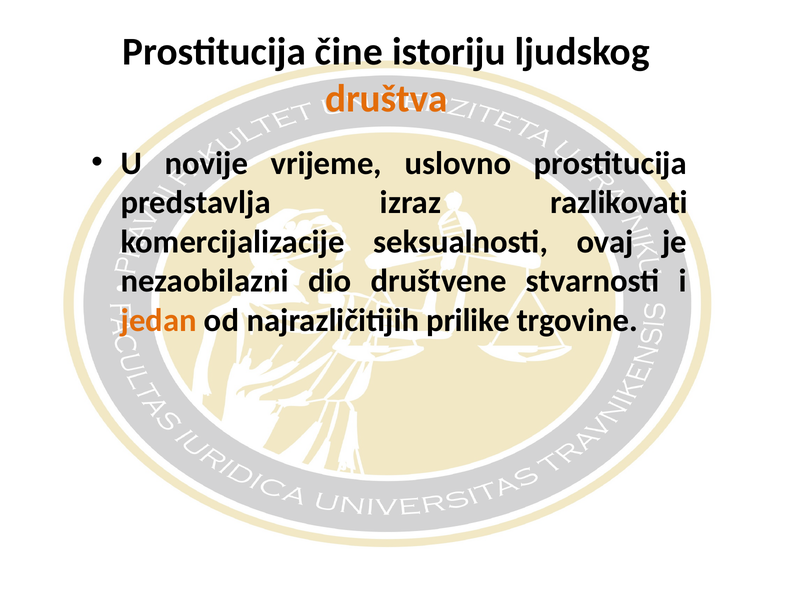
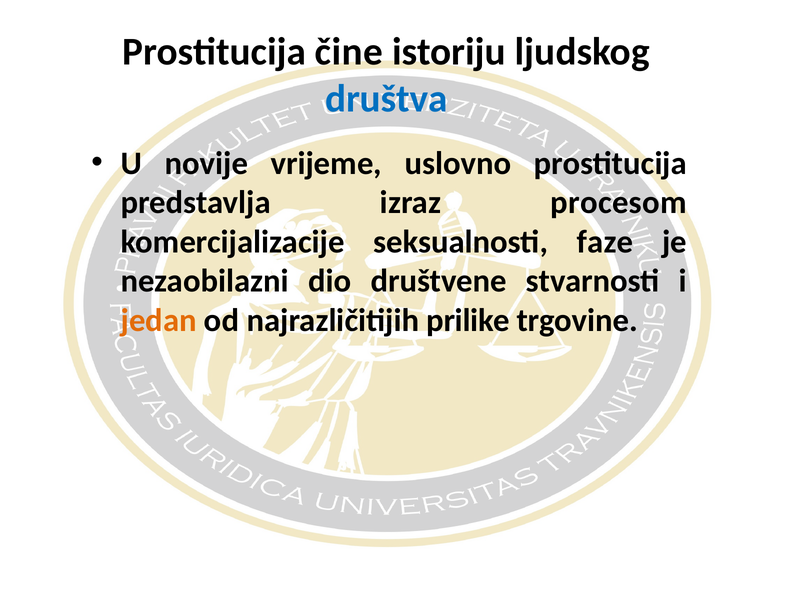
društva colour: orange -> blue (386, 99)
razlikovati: razlikovati -> procesom (619, 202)
ovaj: ovaj -> faze (605, 242)
